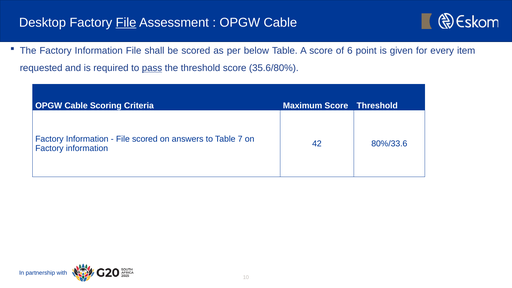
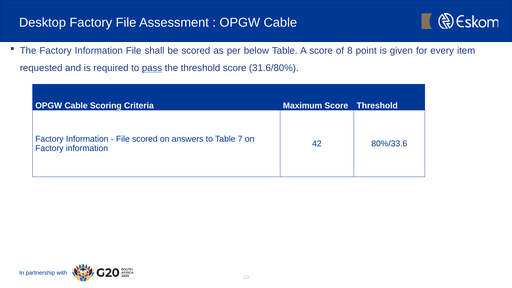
File underline: present -> none (126, 23)
6: 6 -> 8 (350, 51)
35.6/80%: 35.6/80% -> 31.6/80% (274, 68)
